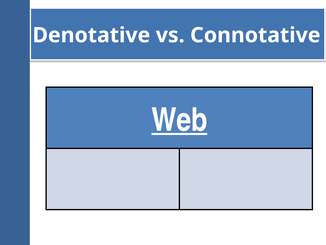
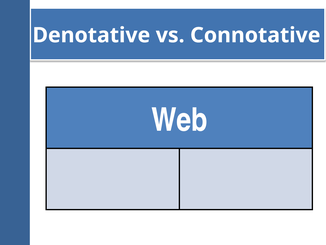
Web underline: present -> none (179, 120)
